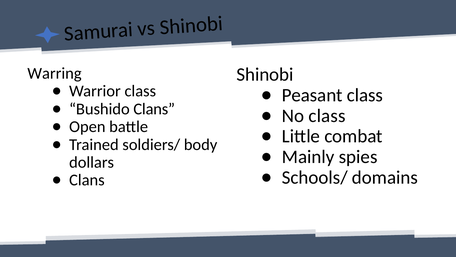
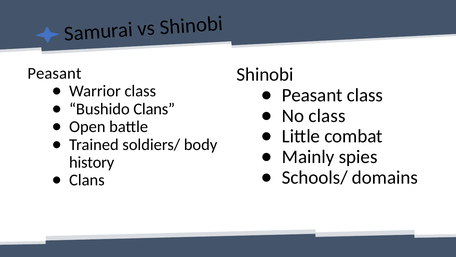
Warring: Warring -> Peasant (54, 73)
dollars: dollars -> history (92, 162)
